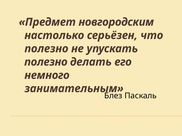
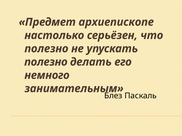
новгородским: новгородским -> архиепископе (116, 22)
